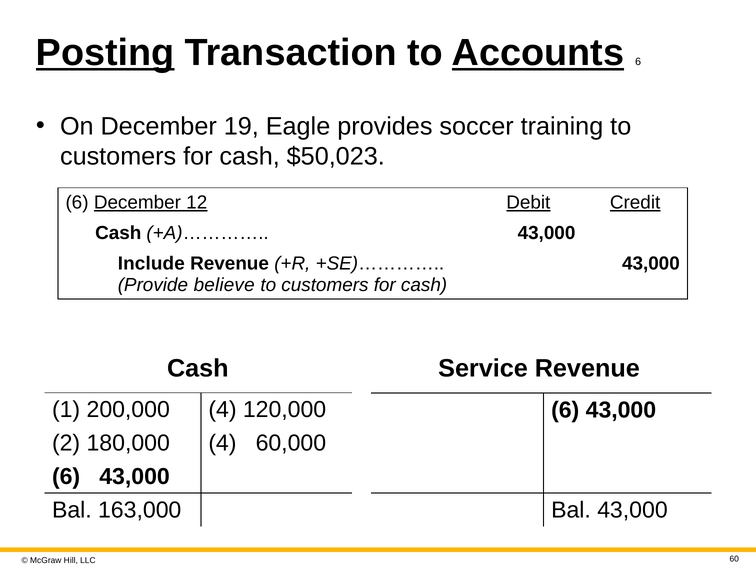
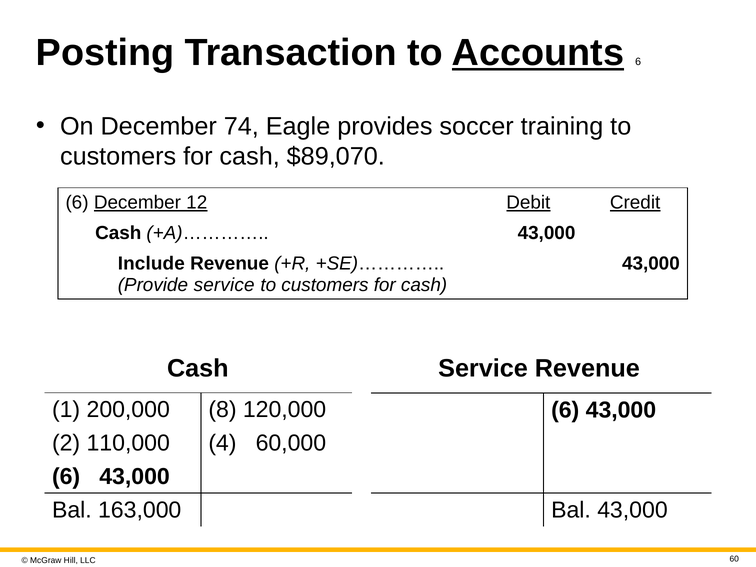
Posting underline: present -> none (105, 53)
19: 19 -> 74 (241, 126)
$50,023: $50,023 -> $89,070 (336, 156)
Provide believe: believe -> service (224, 285)
200,000 4: 4 -> 8 (223, 410)
180,000: 180,000 -> 110,000 (128, 443)
